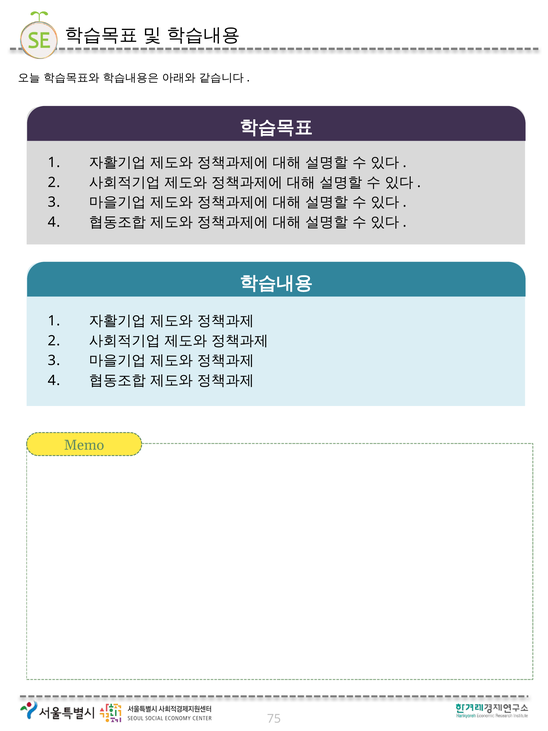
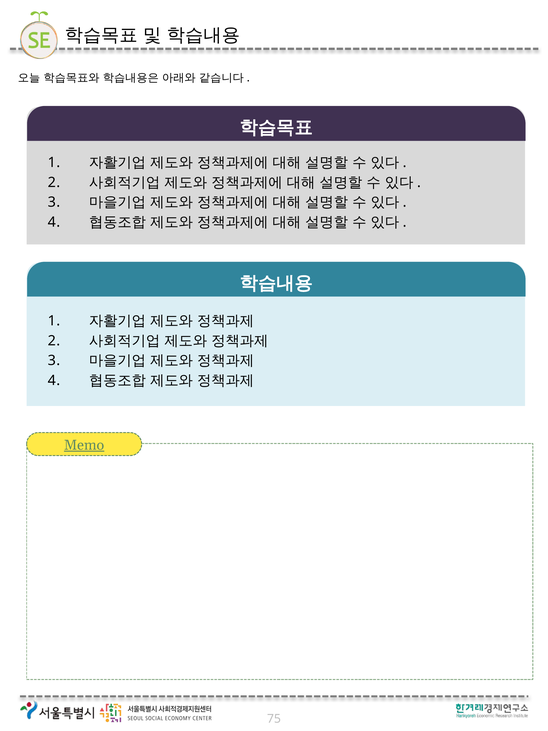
Memo underline: none -> present (84, 445)
